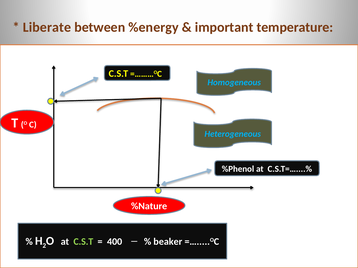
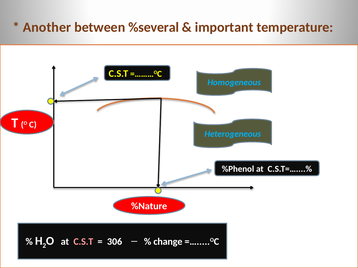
Liberate: Liberate -> Another (47, 27)
%energy: %energy -> %several (154, 27)
C.S.T colour: light green -> pink (83, 242)
400: 400 -> 306 (115, 242)
beaker: beaker -> change (168, 242)
